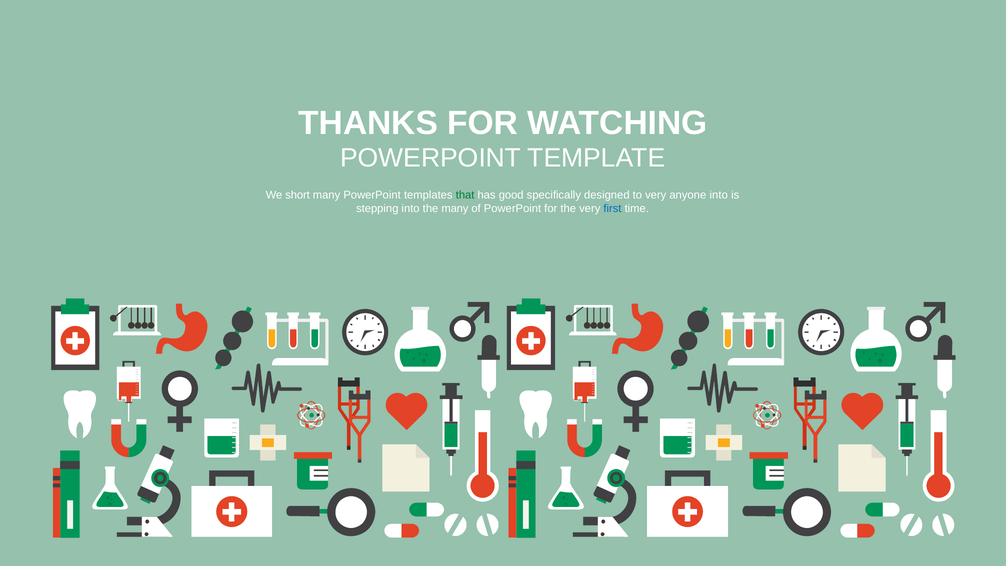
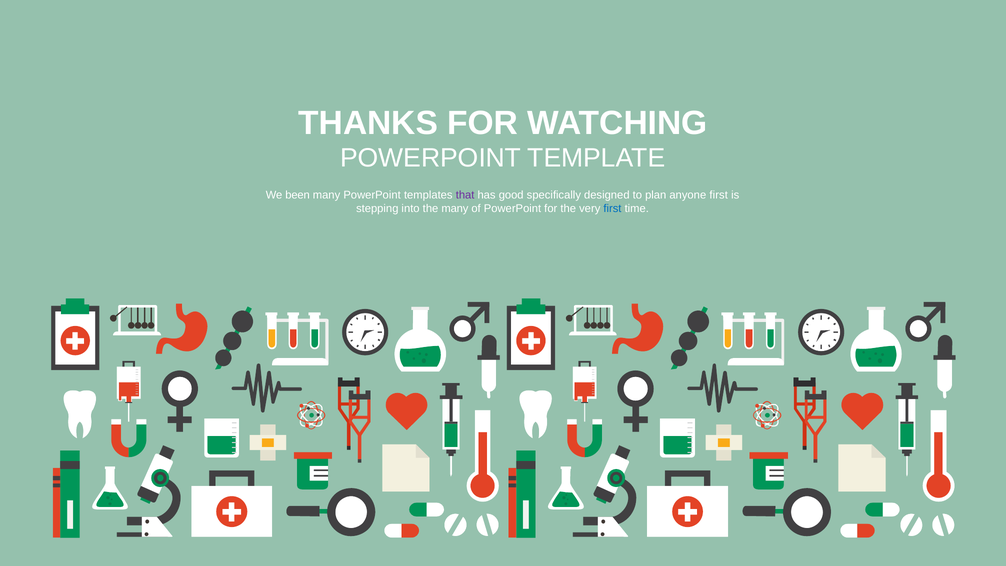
short: short -> been (298, 195)
that colour: green -> purple (465, 195)
to very: very -> plan (656, 195)
anyone into: into -> first (719, 195)
